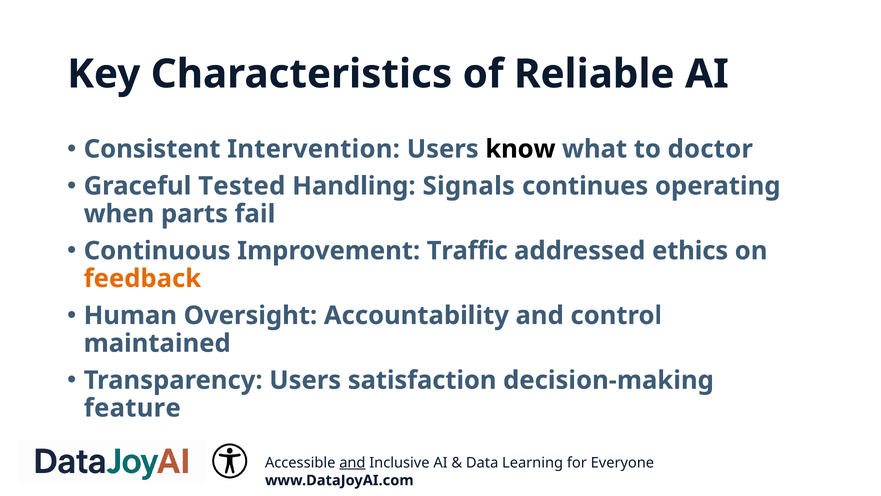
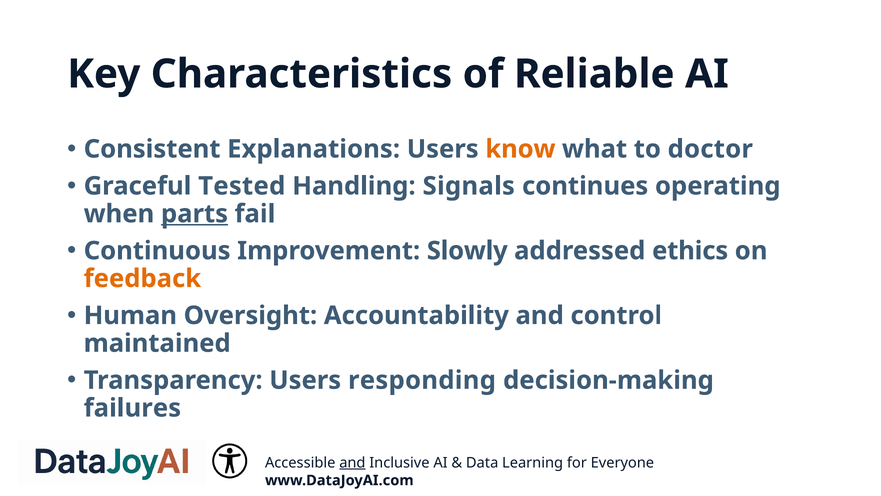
Intervention: Intervention -> Explanations (314, 149)
know colour: black -> orange (520, 149)
parts underline: none -> present (194, 214)
Traffic: Traffic -> Slowly (467, 251)
satisfaction: satisfaction -> responding (422, 380)
feature: feature -> failures (132, 408)
